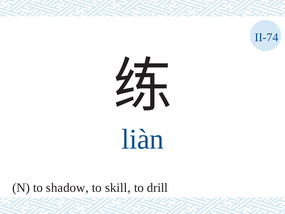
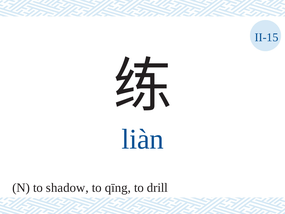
II-74: II-74 -> II-15 (267, 37)
skill: skill -> qīng (118, 188)
